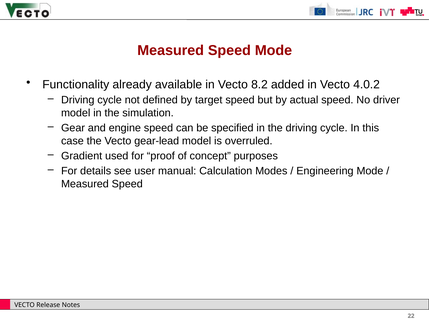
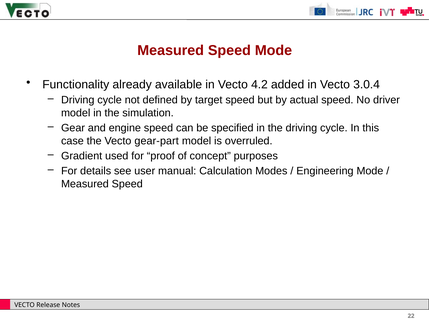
8.2: 8.2 -> 4.2 (259, 84)
4.0.2: 4.0.2 -> 3.0.4 (367, 84)
gear-lead: gear-lead -> gear-part (157, 141)
